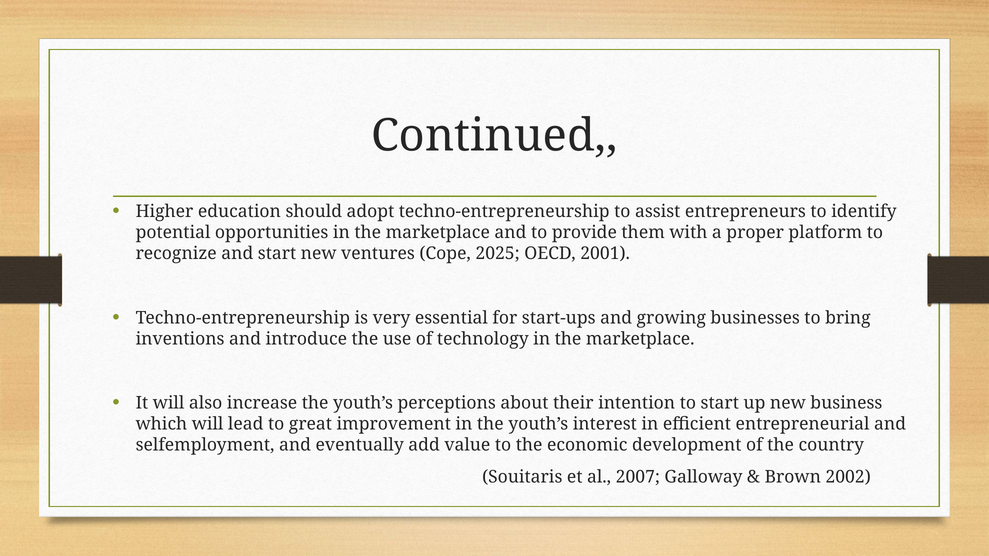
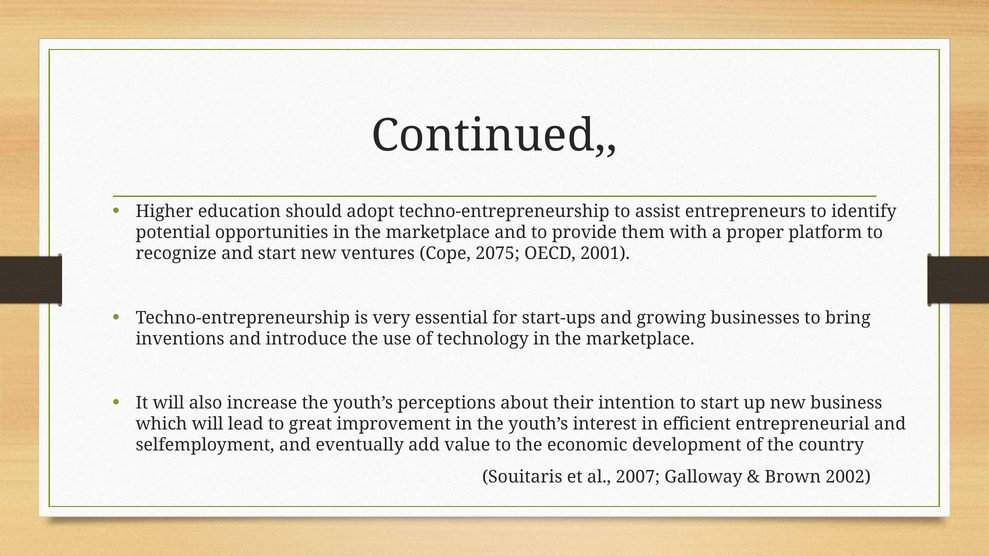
2025: 2025 -> 2075 (498, 254)
